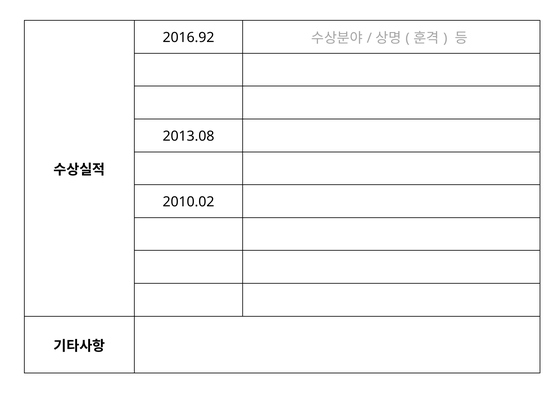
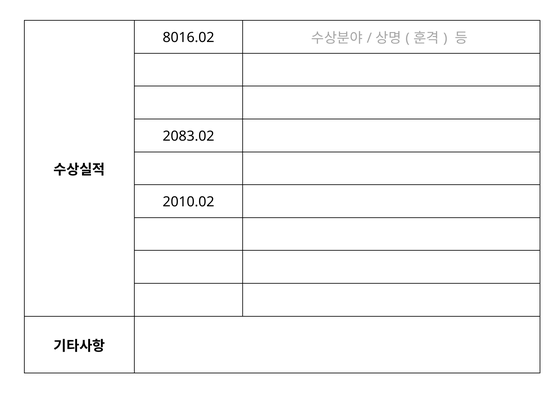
2016.92: 2016.92 -> 8016.02 (189, 38)
2013.08: 2013.08 -> 2083.02 (189, 136)
